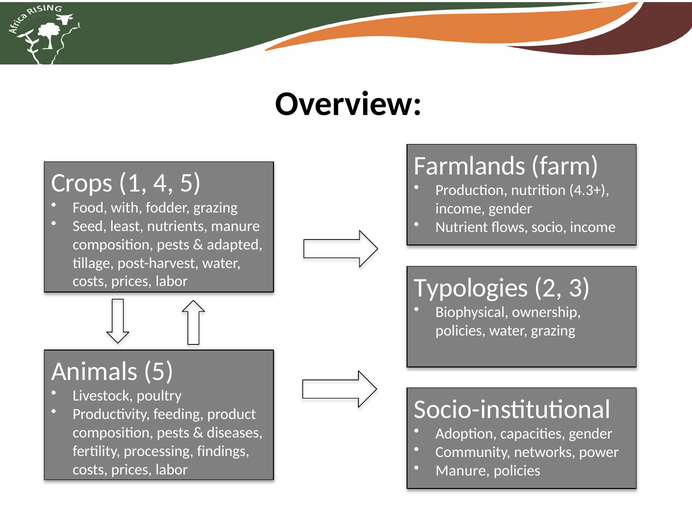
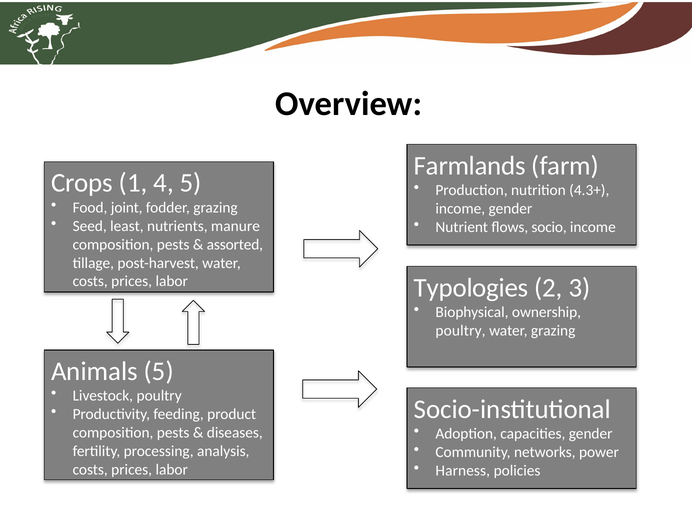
with: with -> joint (127, 208)
adapted: adapted -> assorted (235, 245)
policies: policies -> poultry (461, 331)
findings: findings -> analysis (223, 451)
Manure: Manure -> Harness (463, 471)
